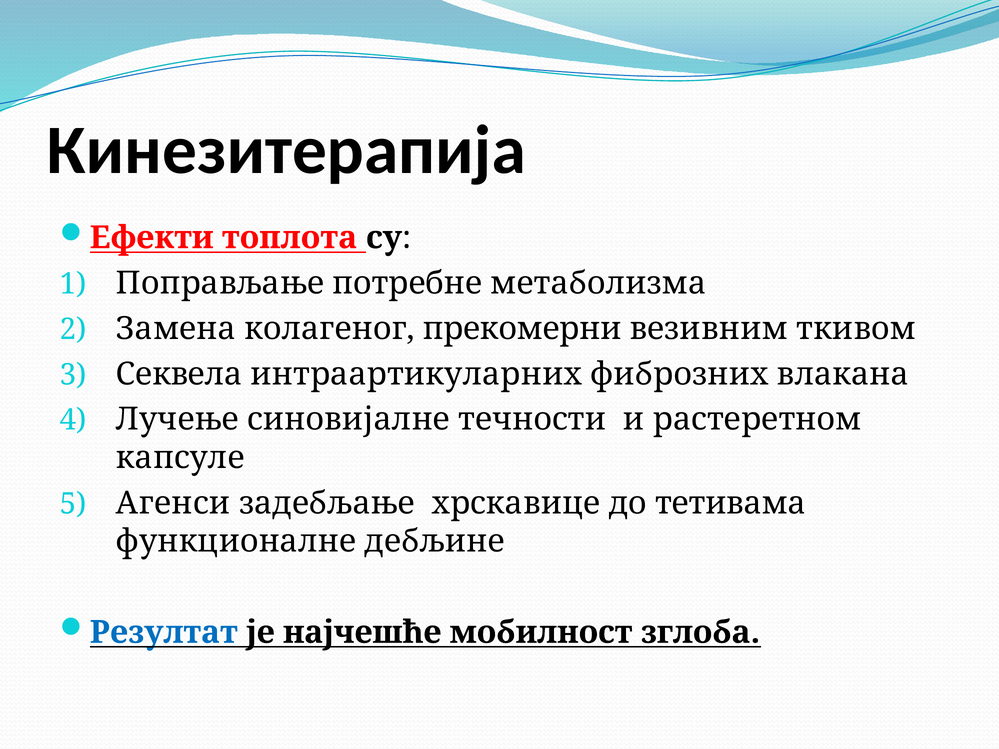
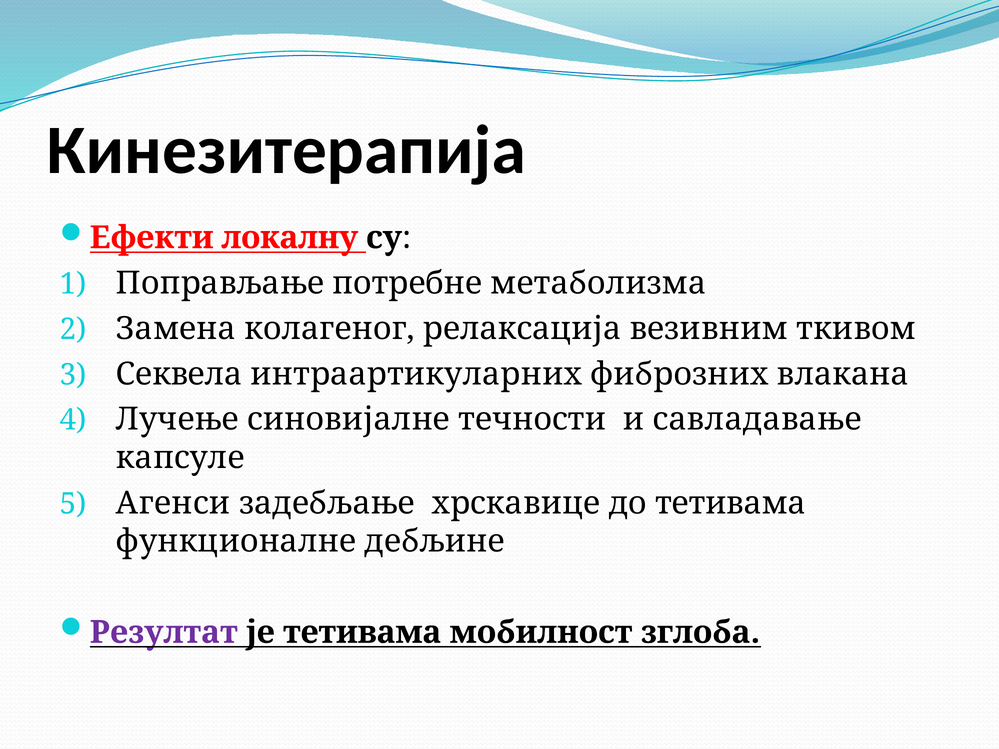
топлота: топлота -> локалну (290, 238)
прекомерни: прекомерни -> релаксација (522, 329)
растеретном: растеретном -> савладавање (757, 420)
Резултат colour: blue -> purple (164, 633)
је најчешће: најчешће -> тетивама (362, 633)
